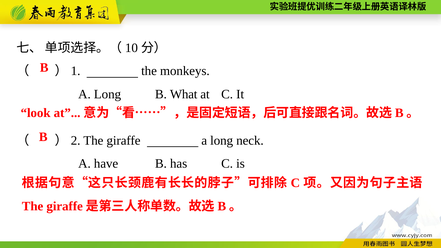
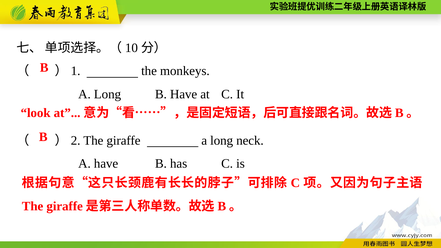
B What: What -> Have (184, 94)
